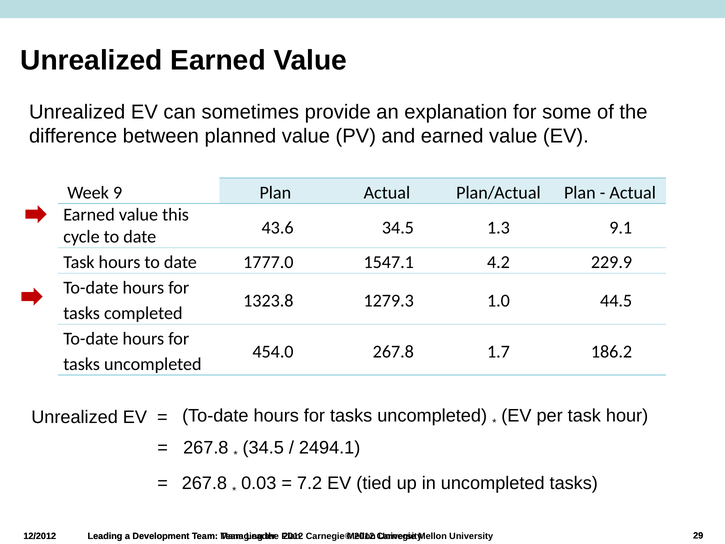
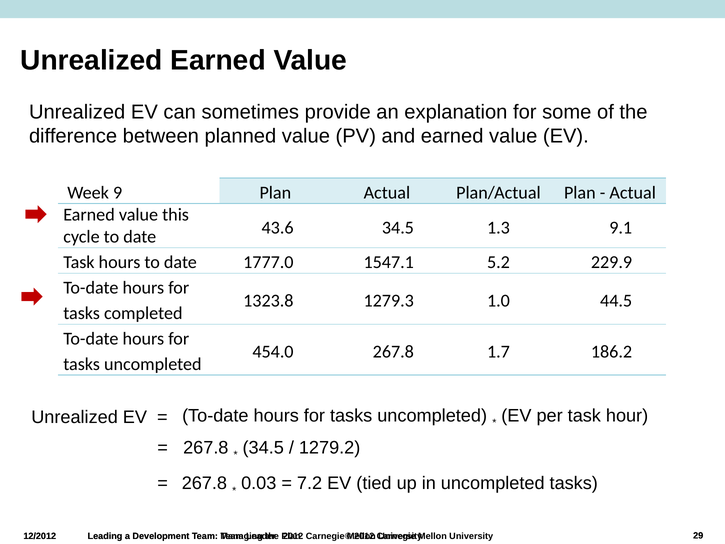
4.2: 4.2 -> 5.2 (498, 262)
2494.1: 2494.1 -> 1279.2 (330, 448)
